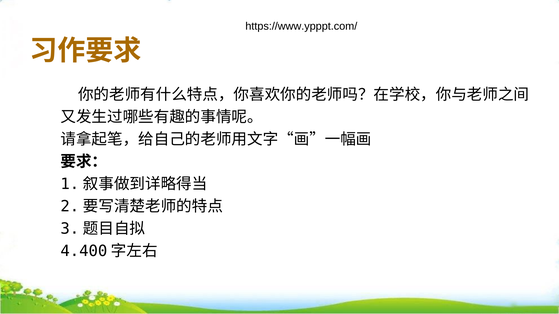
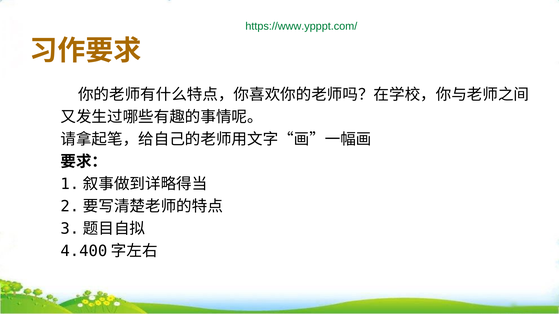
https://www.ypppt.com/ colour: black -> green (301, 26)
